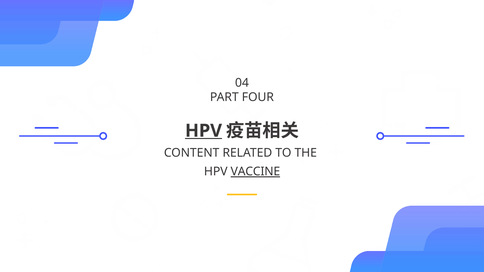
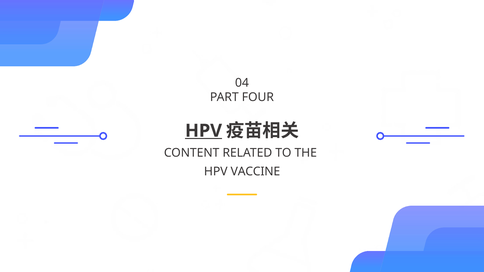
VACCINE underline: present -> none (255, 172)
